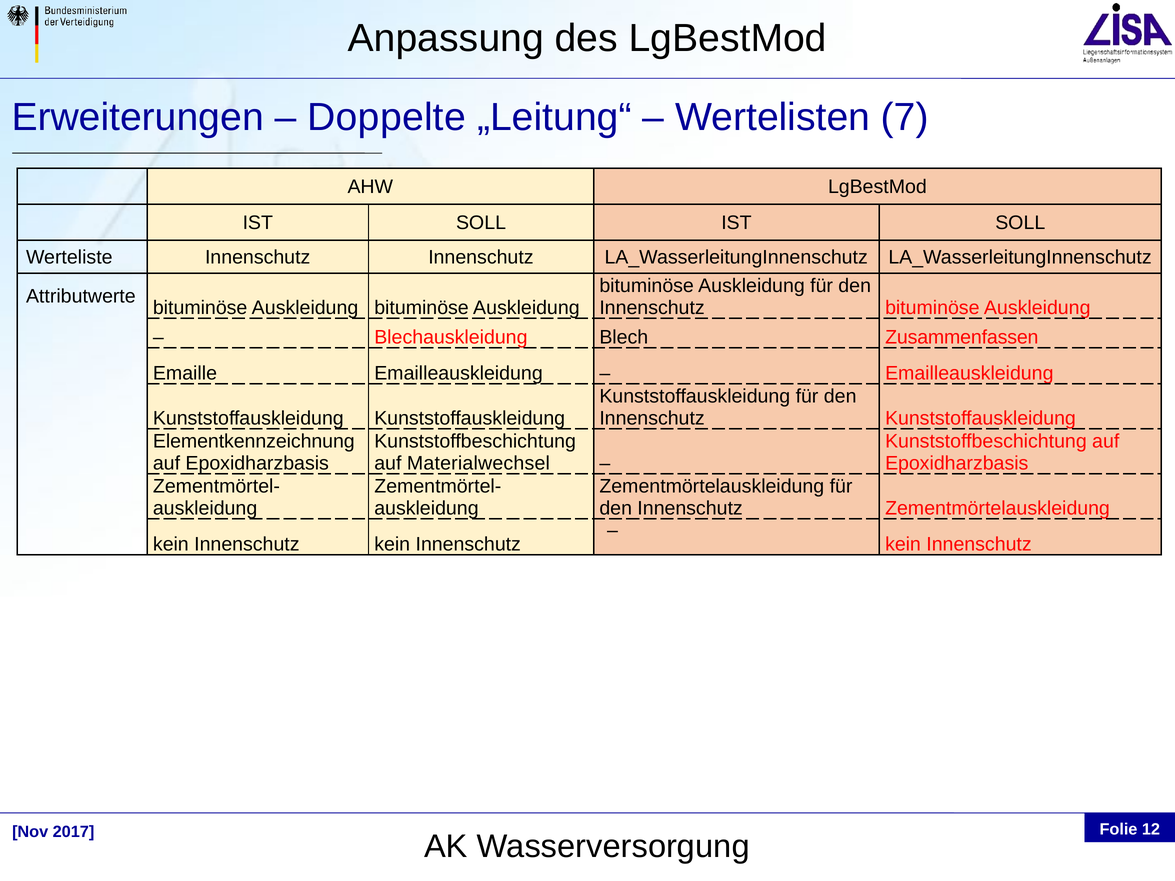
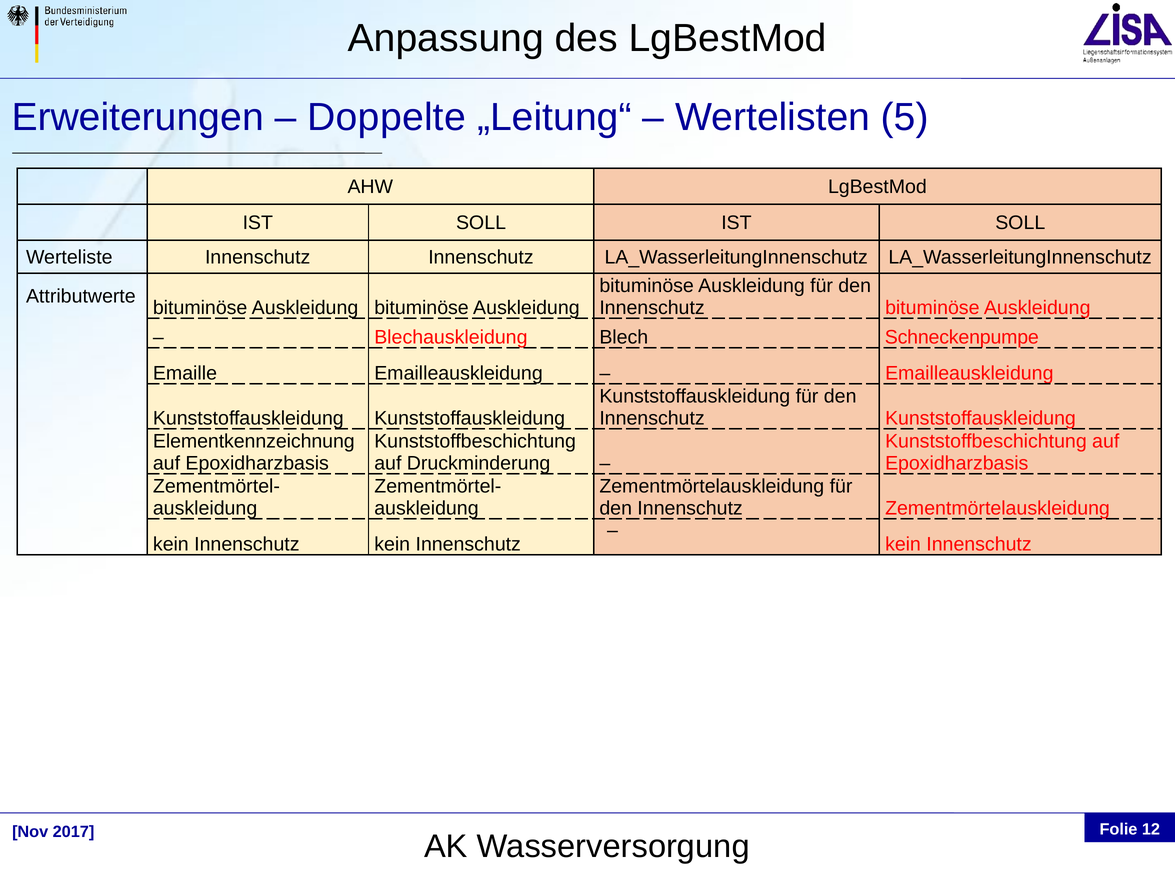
7: 7 -> 5 (905, 117)
Zusammenfassen: Zusammenfassen -> Schneckenpumpe (962, 337)
Materialwechsel: Materialwechsel -> Druckminderung (479, 463)
